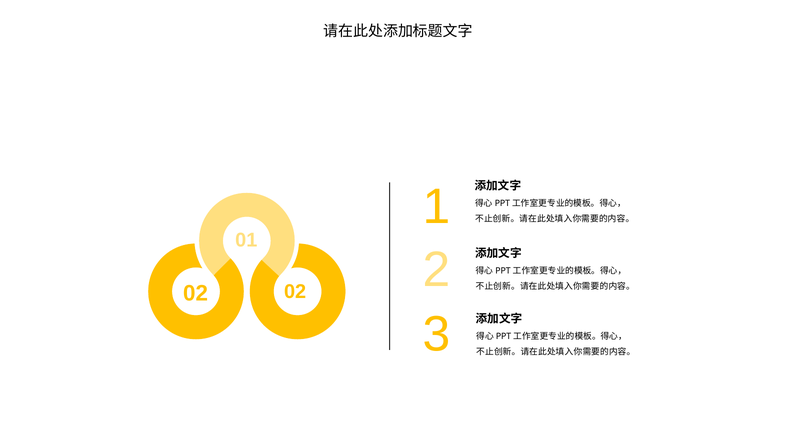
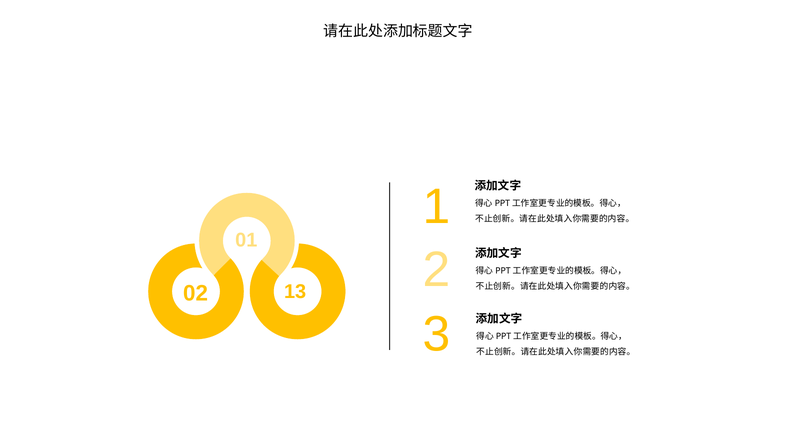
02 02: 02 -> 13 (295, 292)
